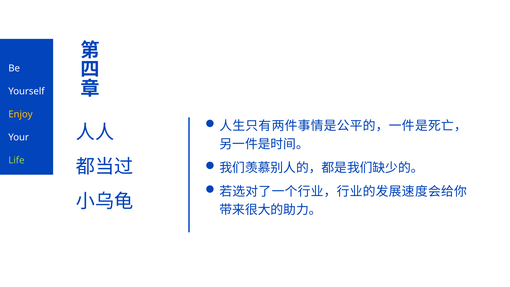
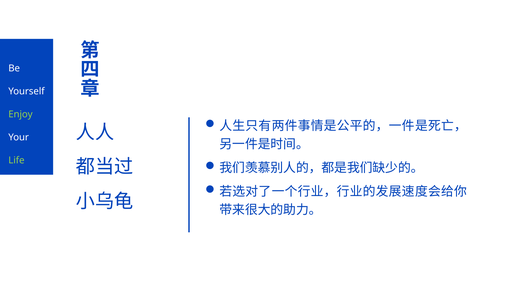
Enjoy colour: yellow -> light green (20, 114)
